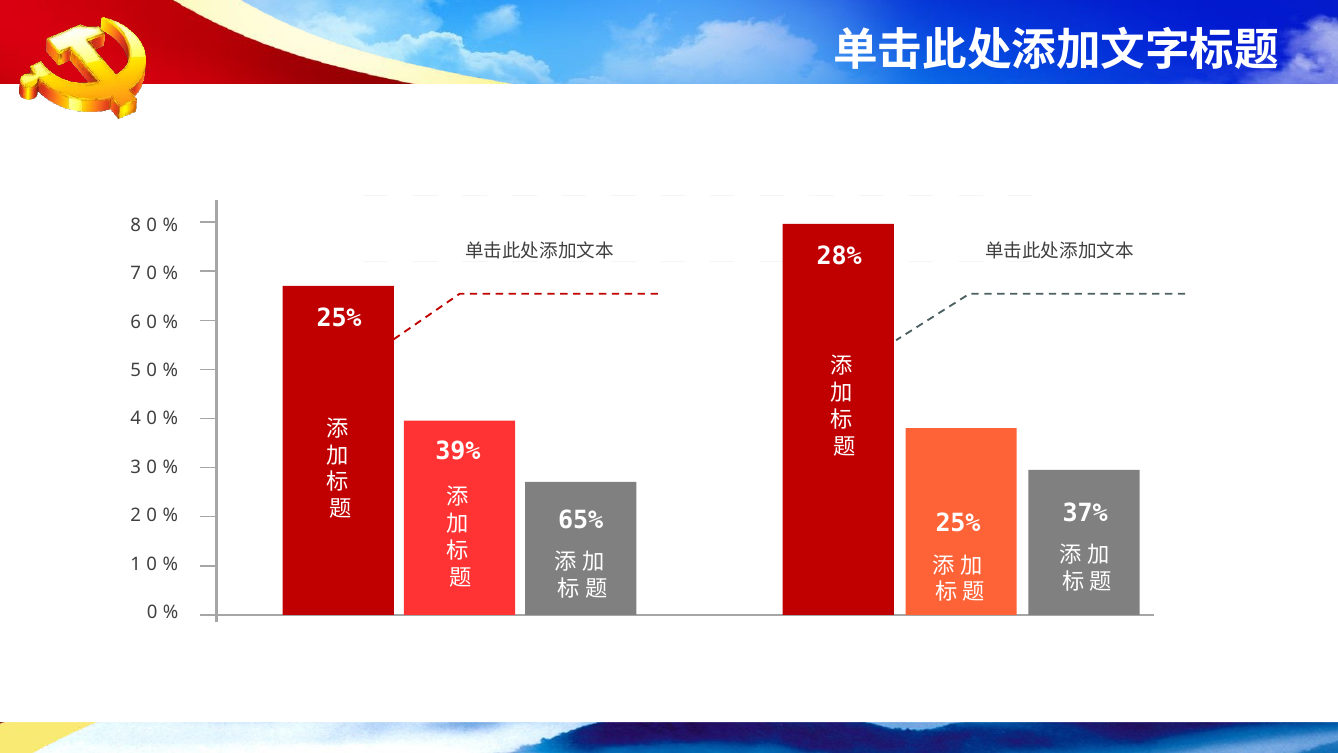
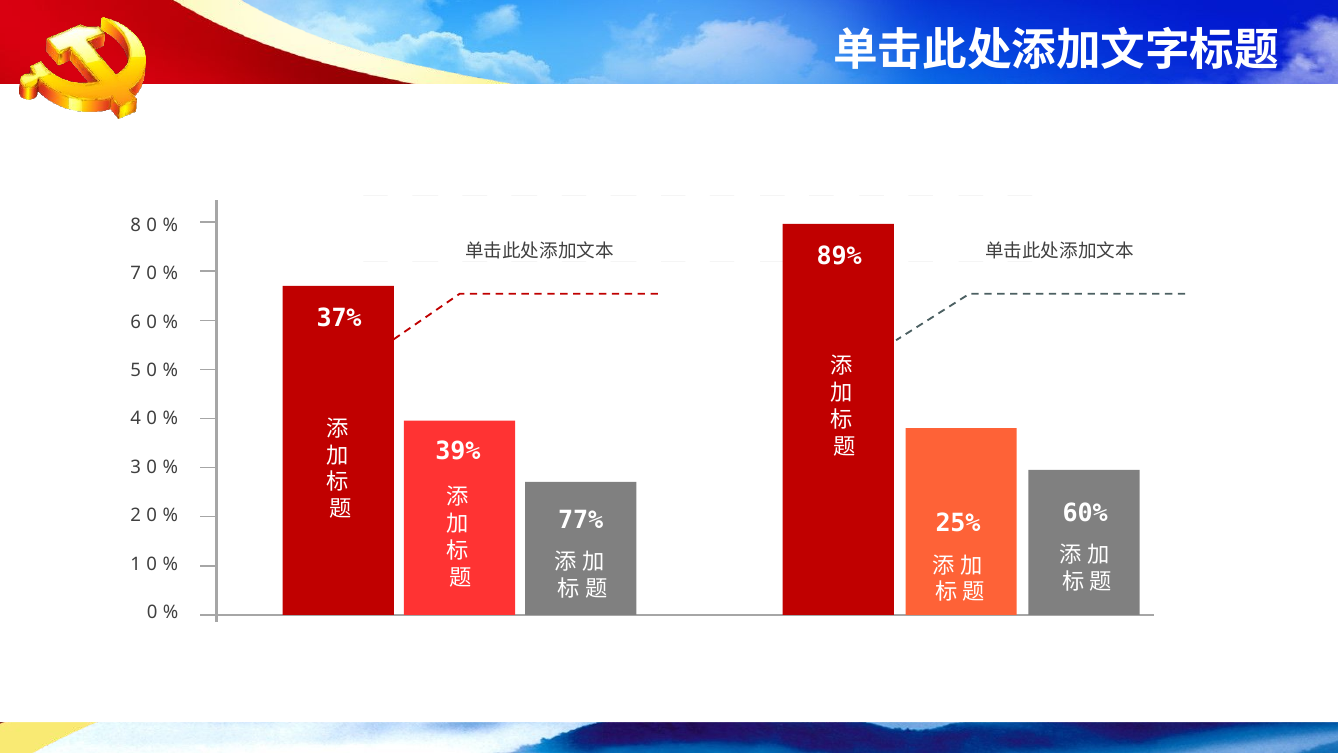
28%: 28% -> 89% (839, 256)
25%: 25% -> 37% (339, 318)
37%: 37% -> 60% (1085, 513)
65%: 65% -> 77% (581, 520)
